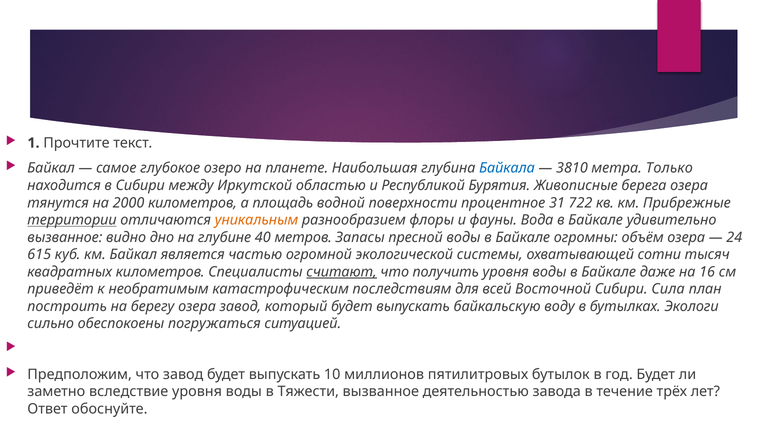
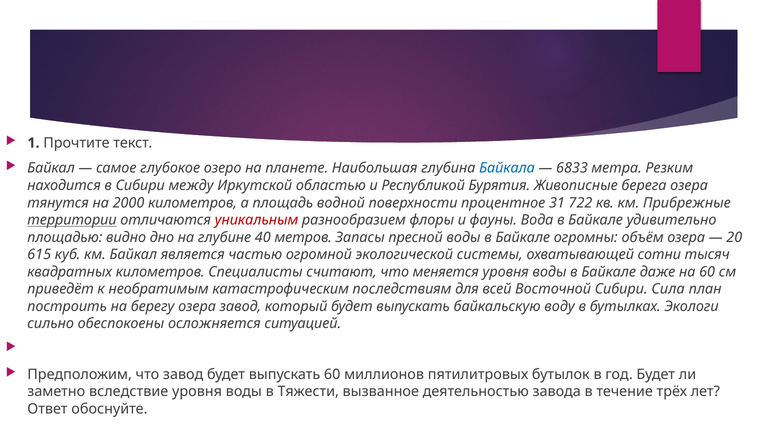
3810: 3810 -> 6833 (572, 168)
Только: Только -> Резким (669, 168)
уникальным colour: orange -> red (256, 220)
вызванное: вызванное -> площадью (65, 237)
24: 24 -> 20 (734, 237)
считают underline: present -> none (342, 272)
получить: получить -> меняется (446, 272)
на 16: 16 -> 60 (707, 272)
погружаться: погружаться -> осложняется (214, 324)
выпускать 10: 10 -> 60 (332, 374)
